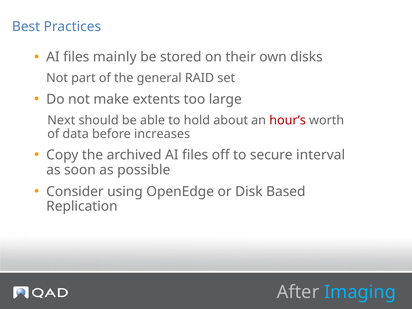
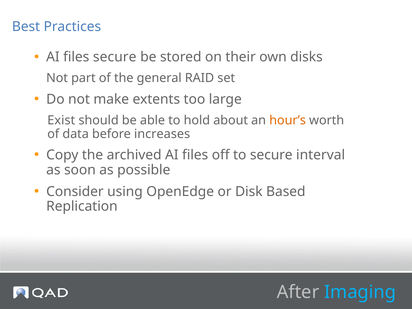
files mainly: mainly -> secure (115, 57)
Next: Next -> Exist (61, 120)
hour’s colour: red -> orange (288, 120)
